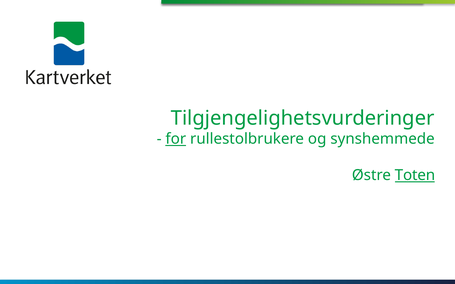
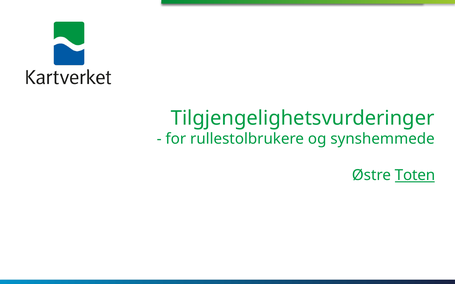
for underline: present -> none (176, 139)
